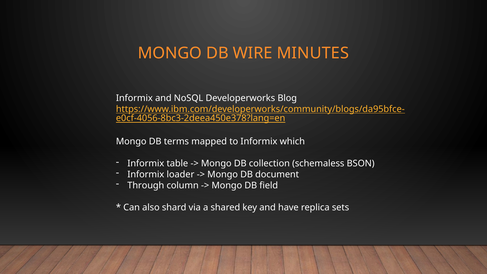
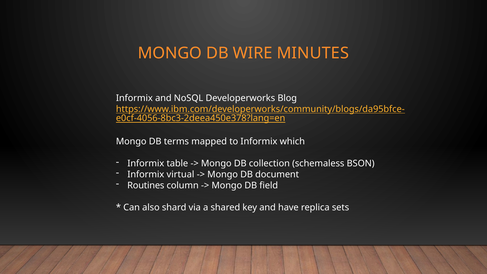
loader: loader -> virtual (180, 174)
Through: Through -> Routines (146, 185)
